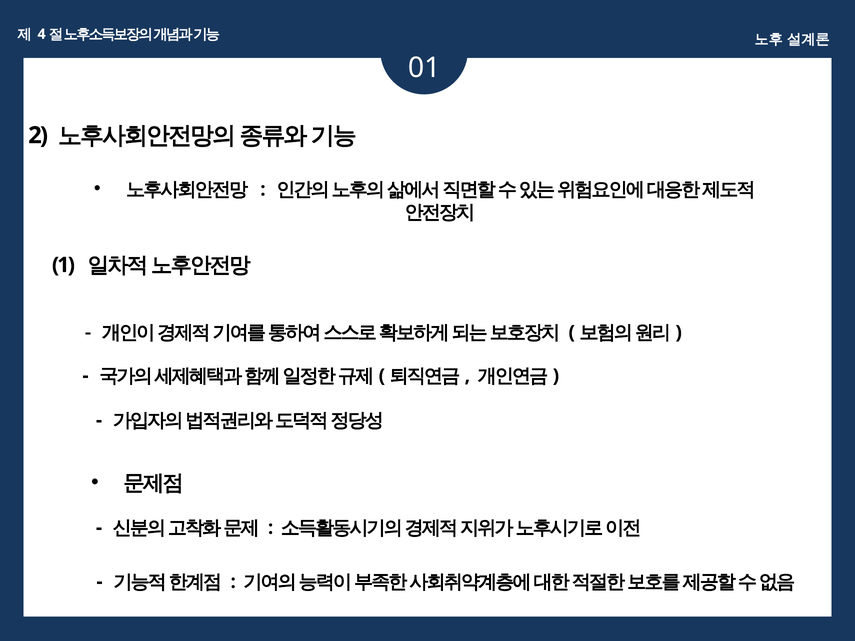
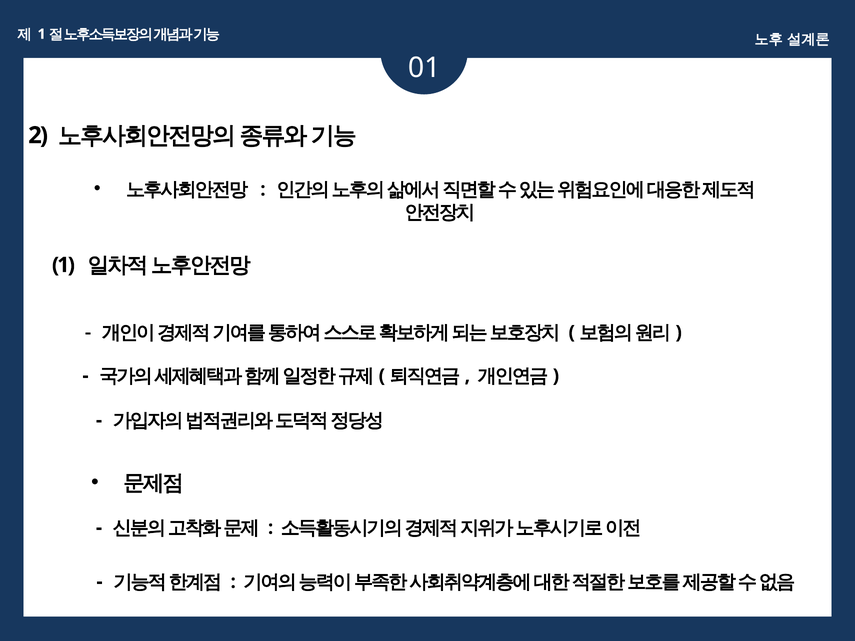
4: 4 -> 1 (42, 34)
